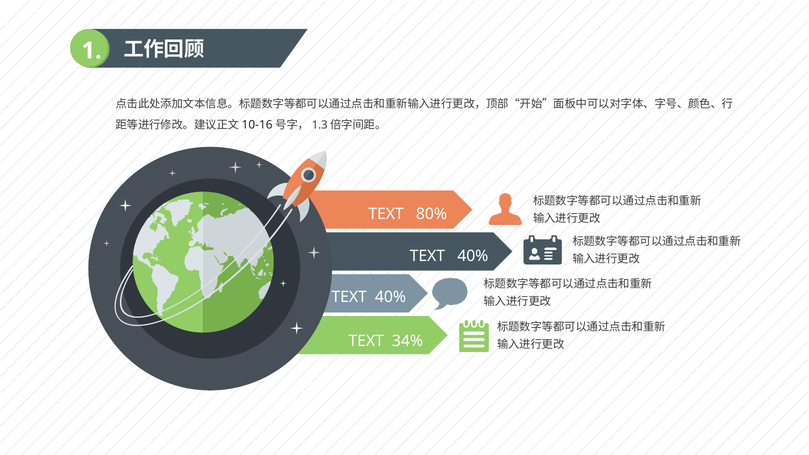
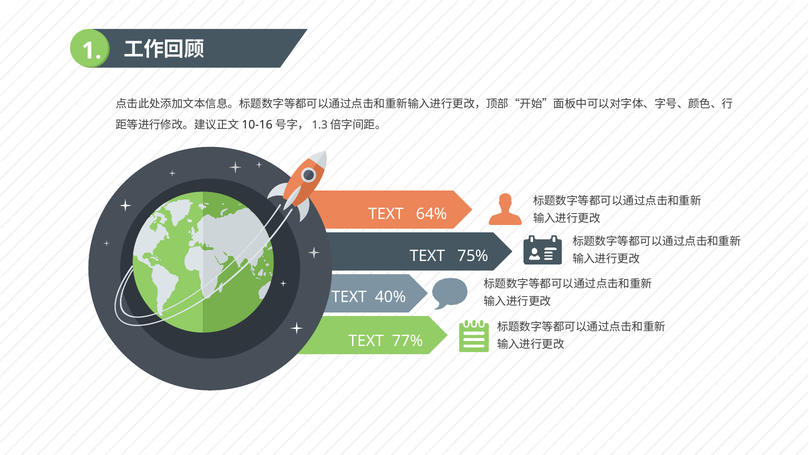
80%: 80% -> 64% (431, 214)
40%: 40% -> 75% (473, 256)
34%: 34% -> 77% (407, 341)
